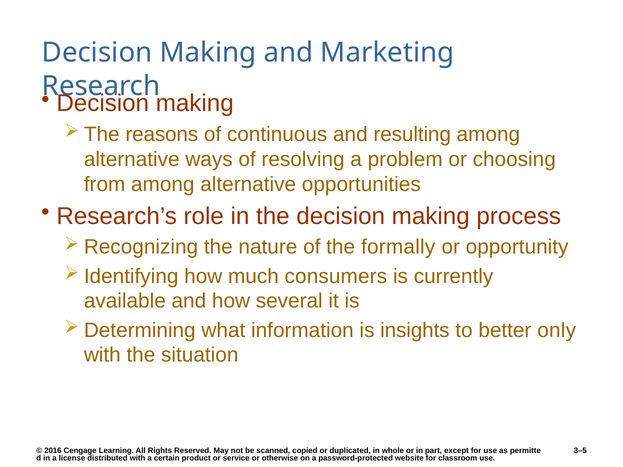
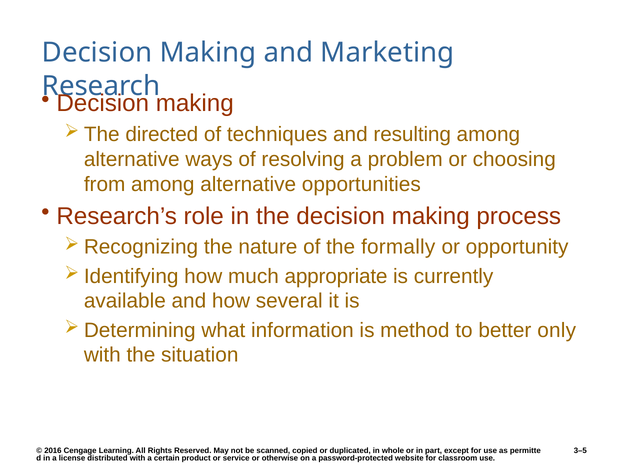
reasons: reasons -> directed (162, 134)
continuous: continuous -> techniques (277, 134)
consumers: consumers -> appropriate (336, 276)
insights: insights -> method (415, 330)
